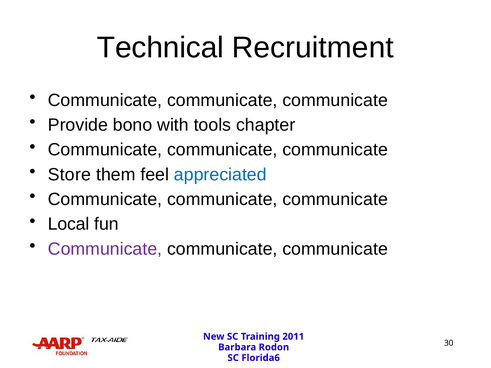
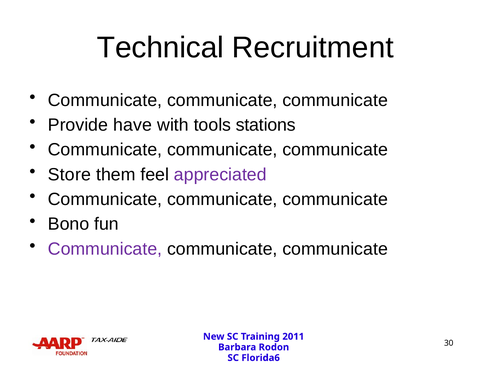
bono: bono -> have (133, 125)
chapter: chapter -> stations (266, 125)
appreciated colour: blue -> purple (220, 175)
Local: Local -> Bono (69, 224)
